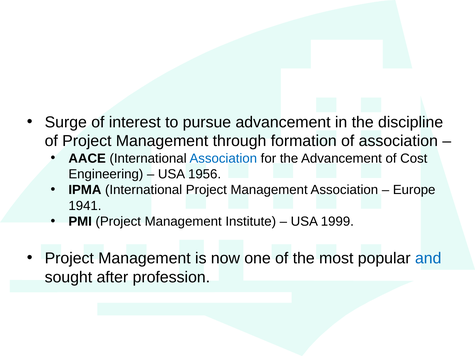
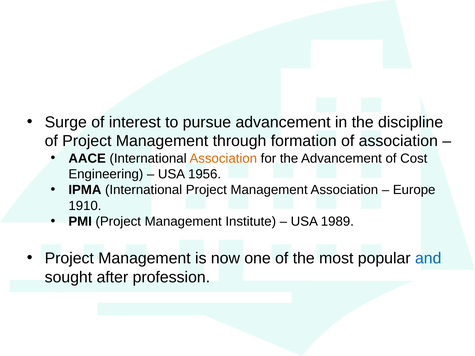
Association colour: blue -> orange (223, 158)
1941: 1941 -> 1910 (85, 206)
1999: 1999 -> 1989 (337, 222)
